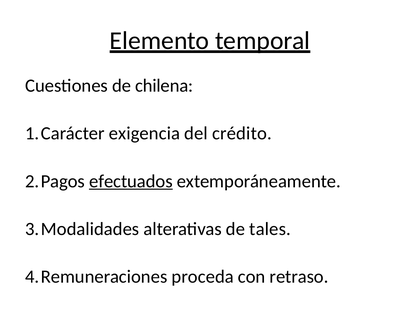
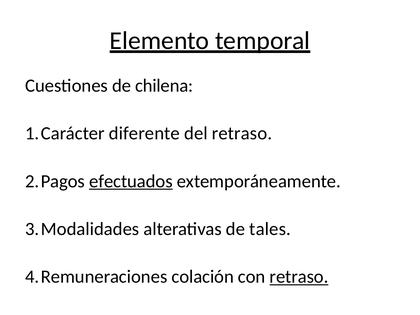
exigencia: exigencia -> diferente (144, 133)
del crédito: crédito -> retraso (242, 133)
proceda: proceda -> colación (203, 277)
retraso underline: none -> present (299, 277)
